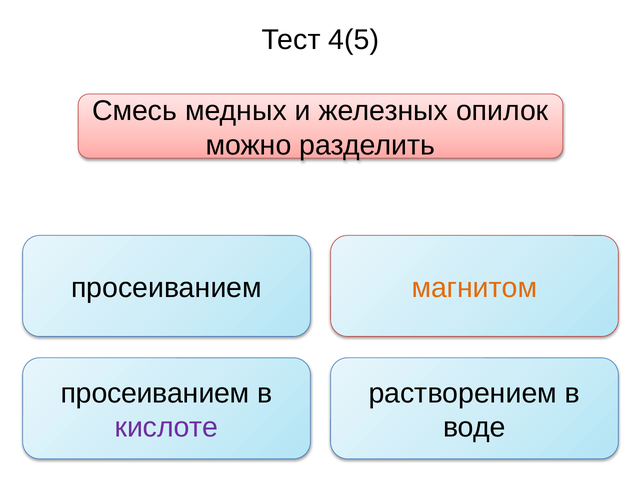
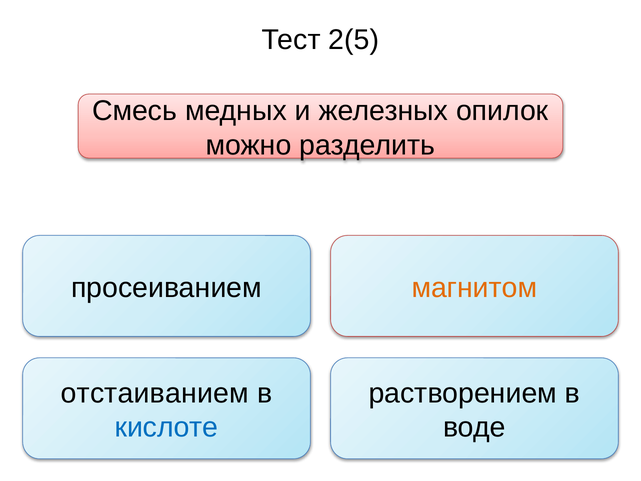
4(5: 4(5 -> 2(5 (354, 40)
просеиванием: просеиванием -> отстаиванием (155, 393)
кислоте colour: purple -> blue (167, 427)
